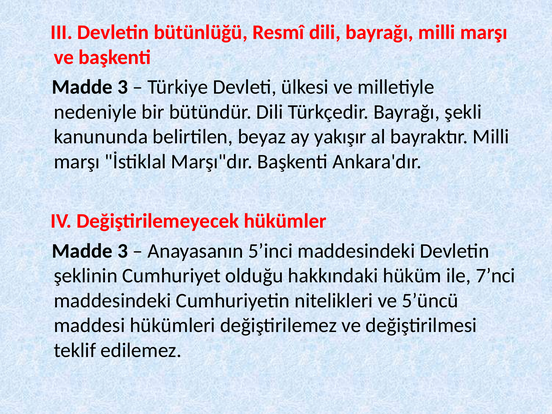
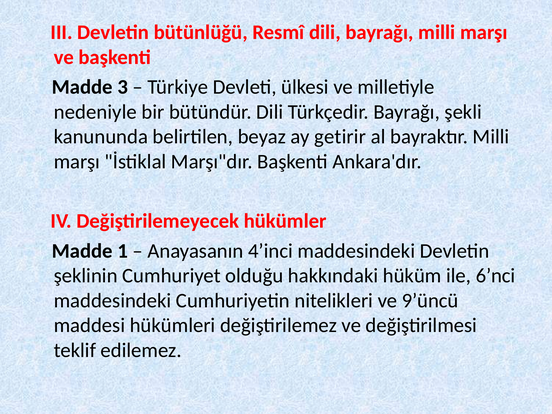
yakışır: yakışır -> getirir (340, 137)
3: 3 -> 1 (123, 251)
5’inci: 5’inci -> 4’inci (270, 251)
7’nci: 7’nci -> 6’nci (496, 276)
5’üncü: 5’üncü -> 9’üncü (430, 301)
